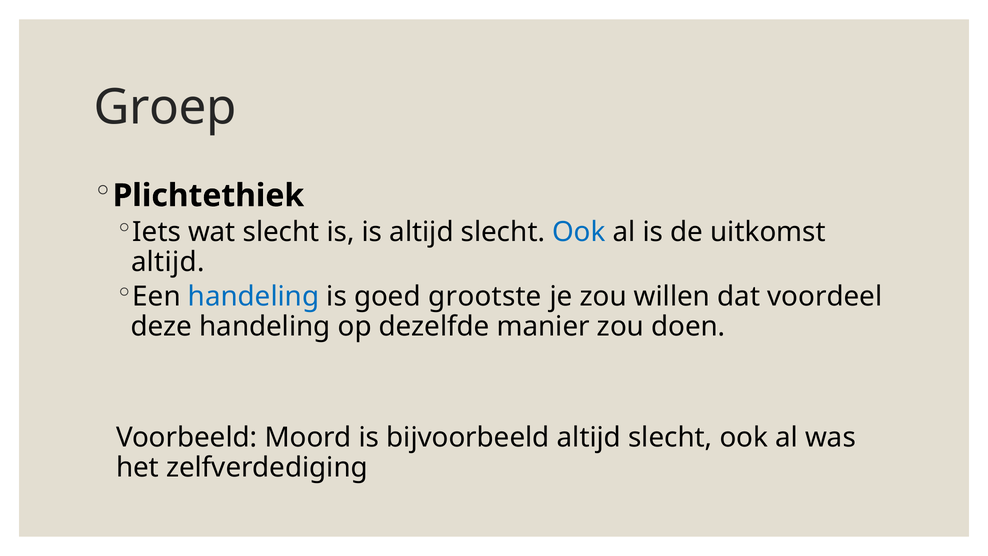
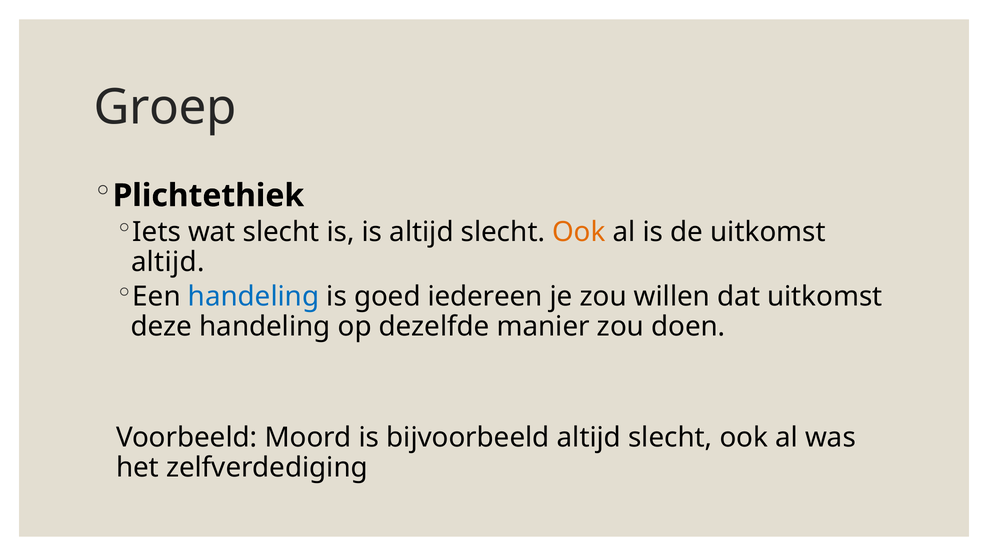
Ook colour: blue -> orange (579, 232)
grootste: grootste -> iedereen (485, 297)
dat voordeel: voordeel -> uitkomst (825, 297)
